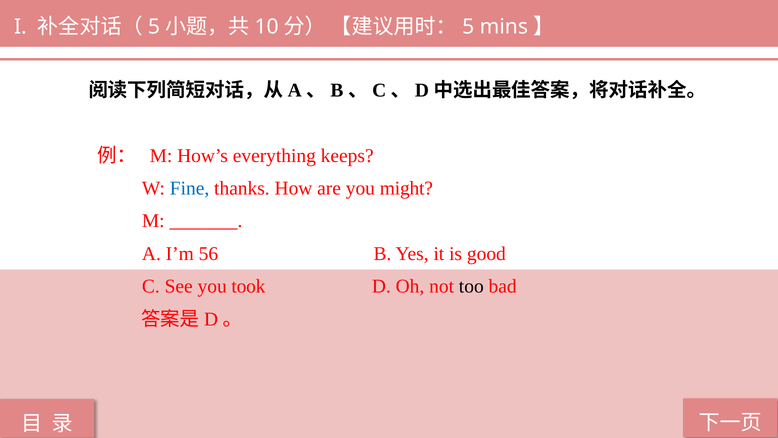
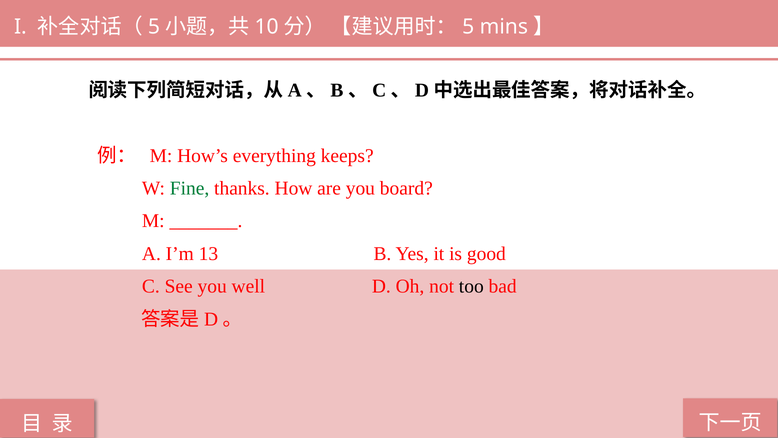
Fine colour: blue -> green (190, 188)
might: might -> board (406, 188)
56: 56 -> 13 (208, 254)
took: took -> well (248, 286)
